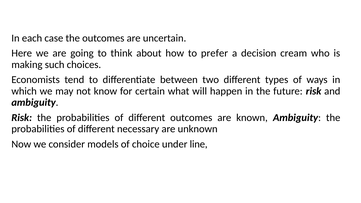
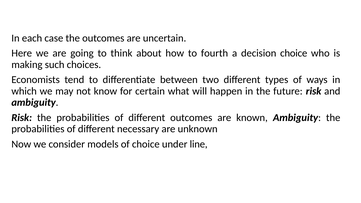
prefer: prefer -> fourth (215, 53)
decision cream: cream -> choice (294, 53)
